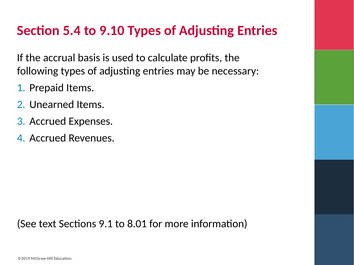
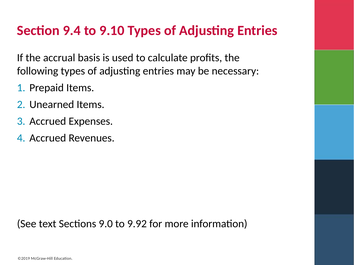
5.4: 5.4 -> 9.4 (72, 30)
9.1: 9.1 -> 9.0 (106, 224)
8.01: 8.01 -> 9.92 (137, 224)
